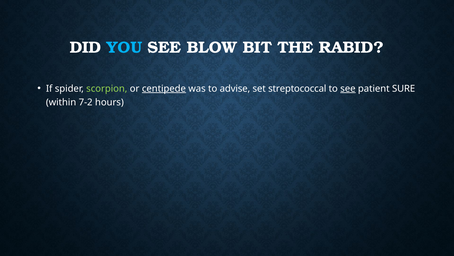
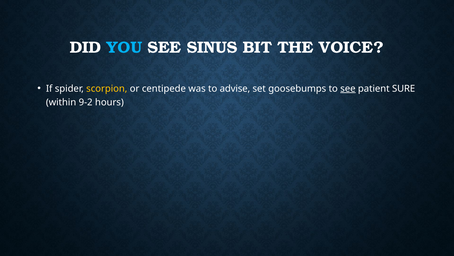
BLOW: BLOW -> SINUS (212, 47)
RABID: RABID -> VOICE (351, 47)
scorpion colour: light green -> yellow (107, 88)
centipede underline: present -> none (164, 88)
streptococcal: streptococcal -> goosebumps (297, 88)
7-2: 7-2 -> 9-2 (86, 102)
